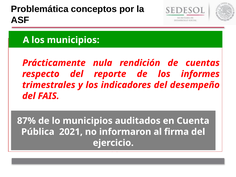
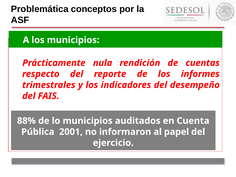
87%: 87% -> 88% (26, 121)
2021: 2021 -> 2001 (71, 132)
firma: firma -> papel (177, 132)
